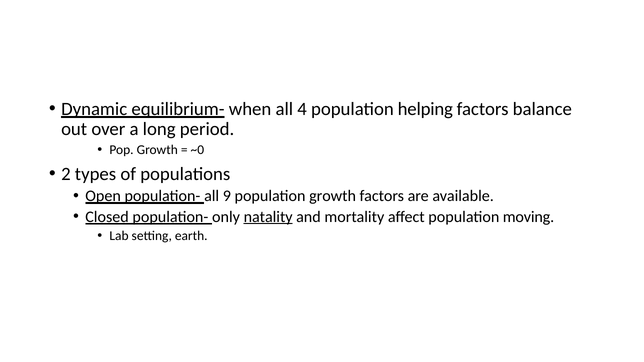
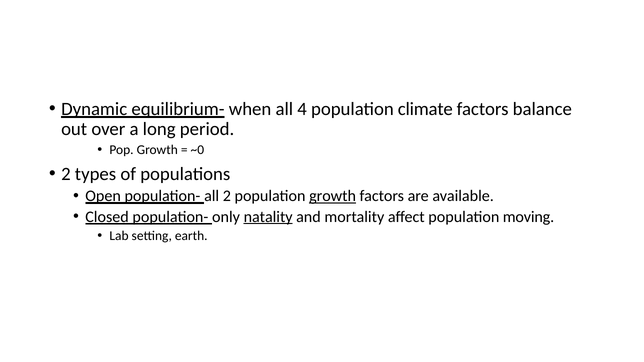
helping: helping -> climate (425, 109)
all 9: 9 -> 2 (227, 196)
growth underline: none -> present (333, 196)
